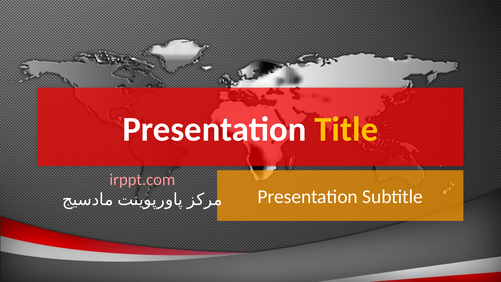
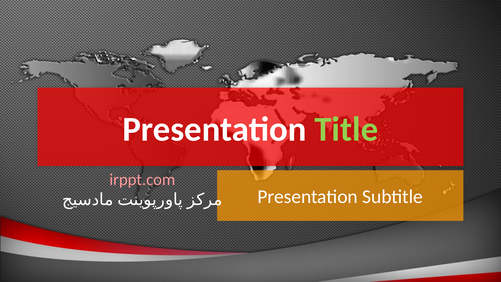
Title colour: yellow -> light green (346, 129)
